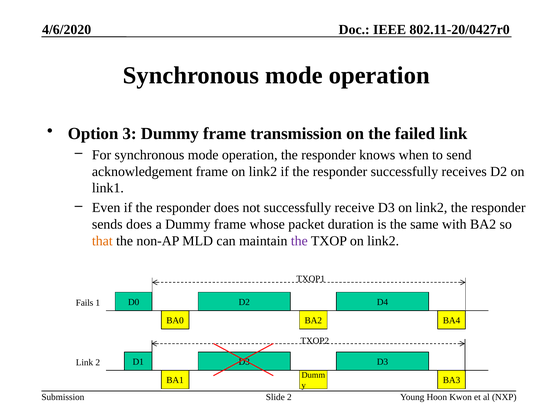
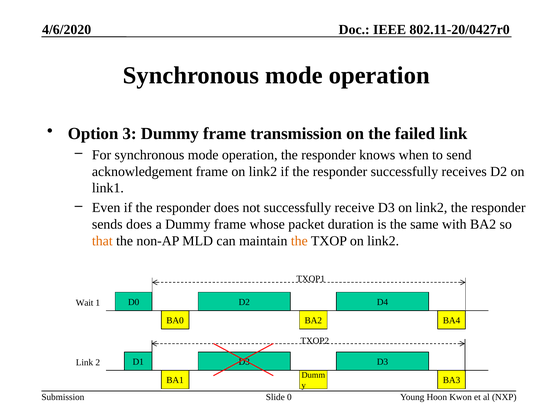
the colour: purple -> orange (299, 241)
Fails: Fails -> Wait (85, 303)
Slide 2: 2 -> 0 (289, 398)
